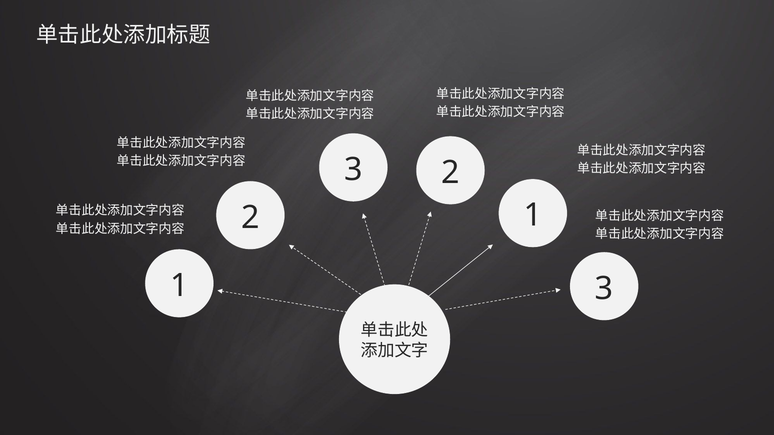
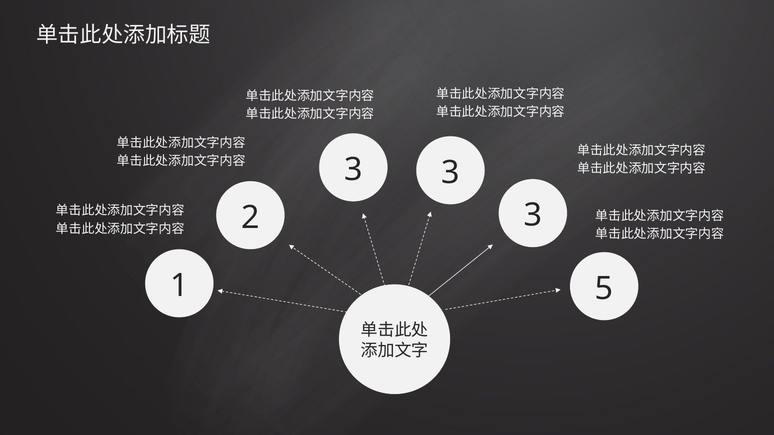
2: 2 -> 3 (450, 173)
1: 1 -> 3 (533, 216)
1 3: 3 -> 5 (604, 289)
